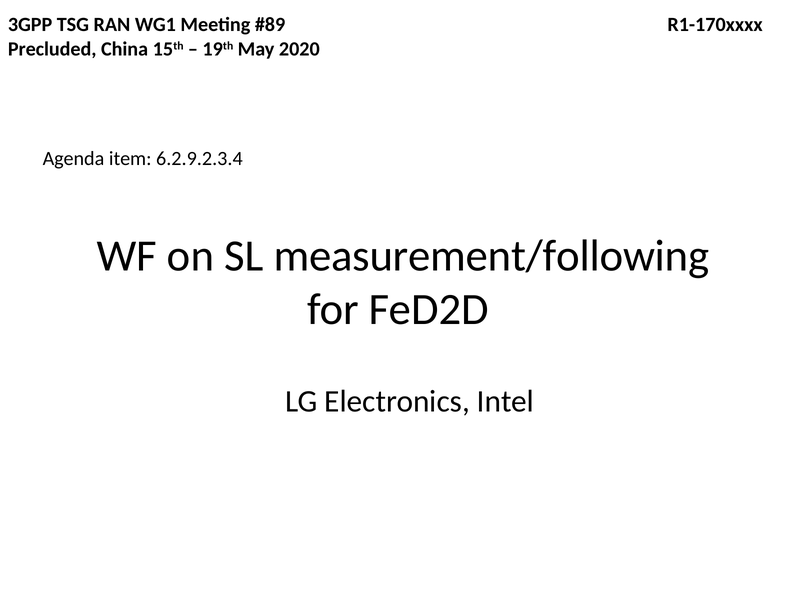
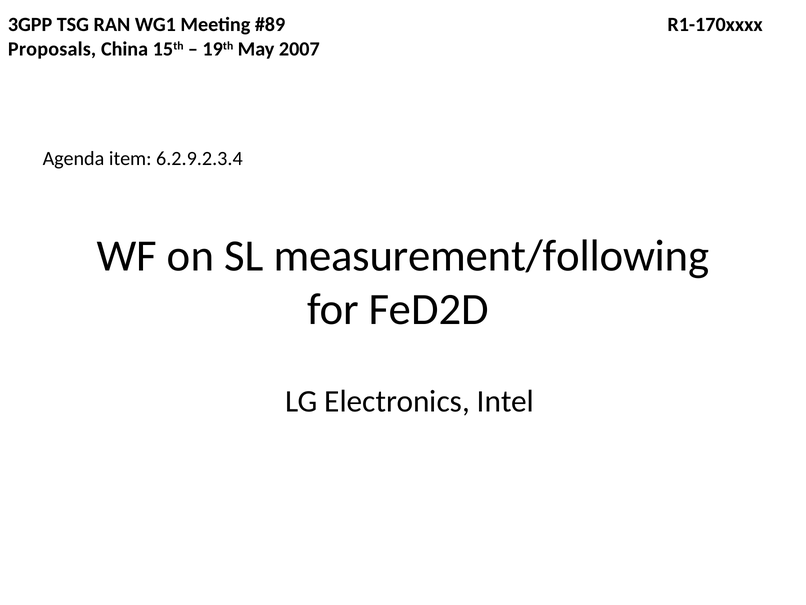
Precluded: Precluded -> Proposals (52, 49)
2020: 2020 -> 2007 (299, 49)
